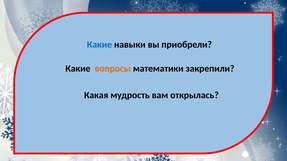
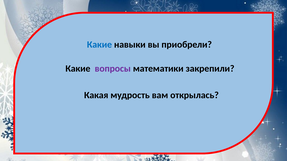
вопросы colour: orange -> purple (113, 69)
